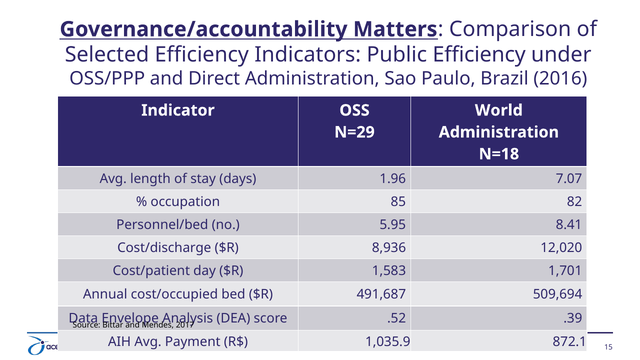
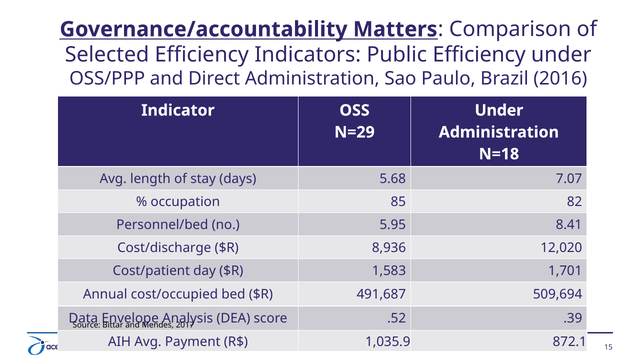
World: World -> Under (499, 110)
1.96: 1.96 -> 5.68 (393, 179)
